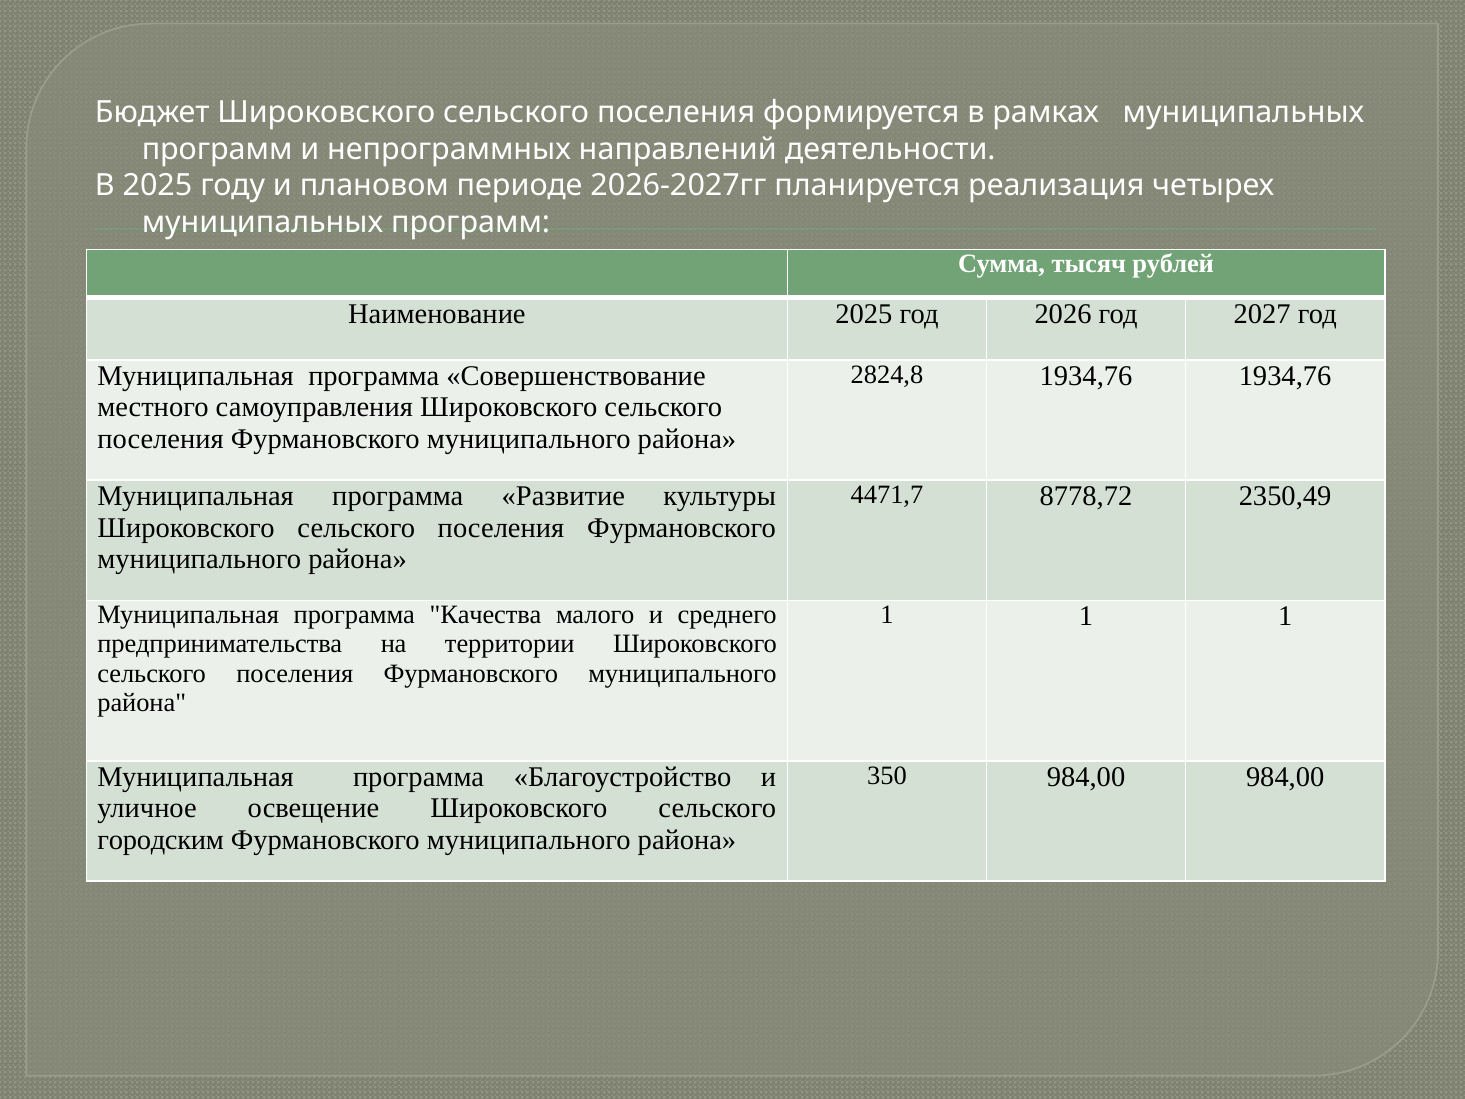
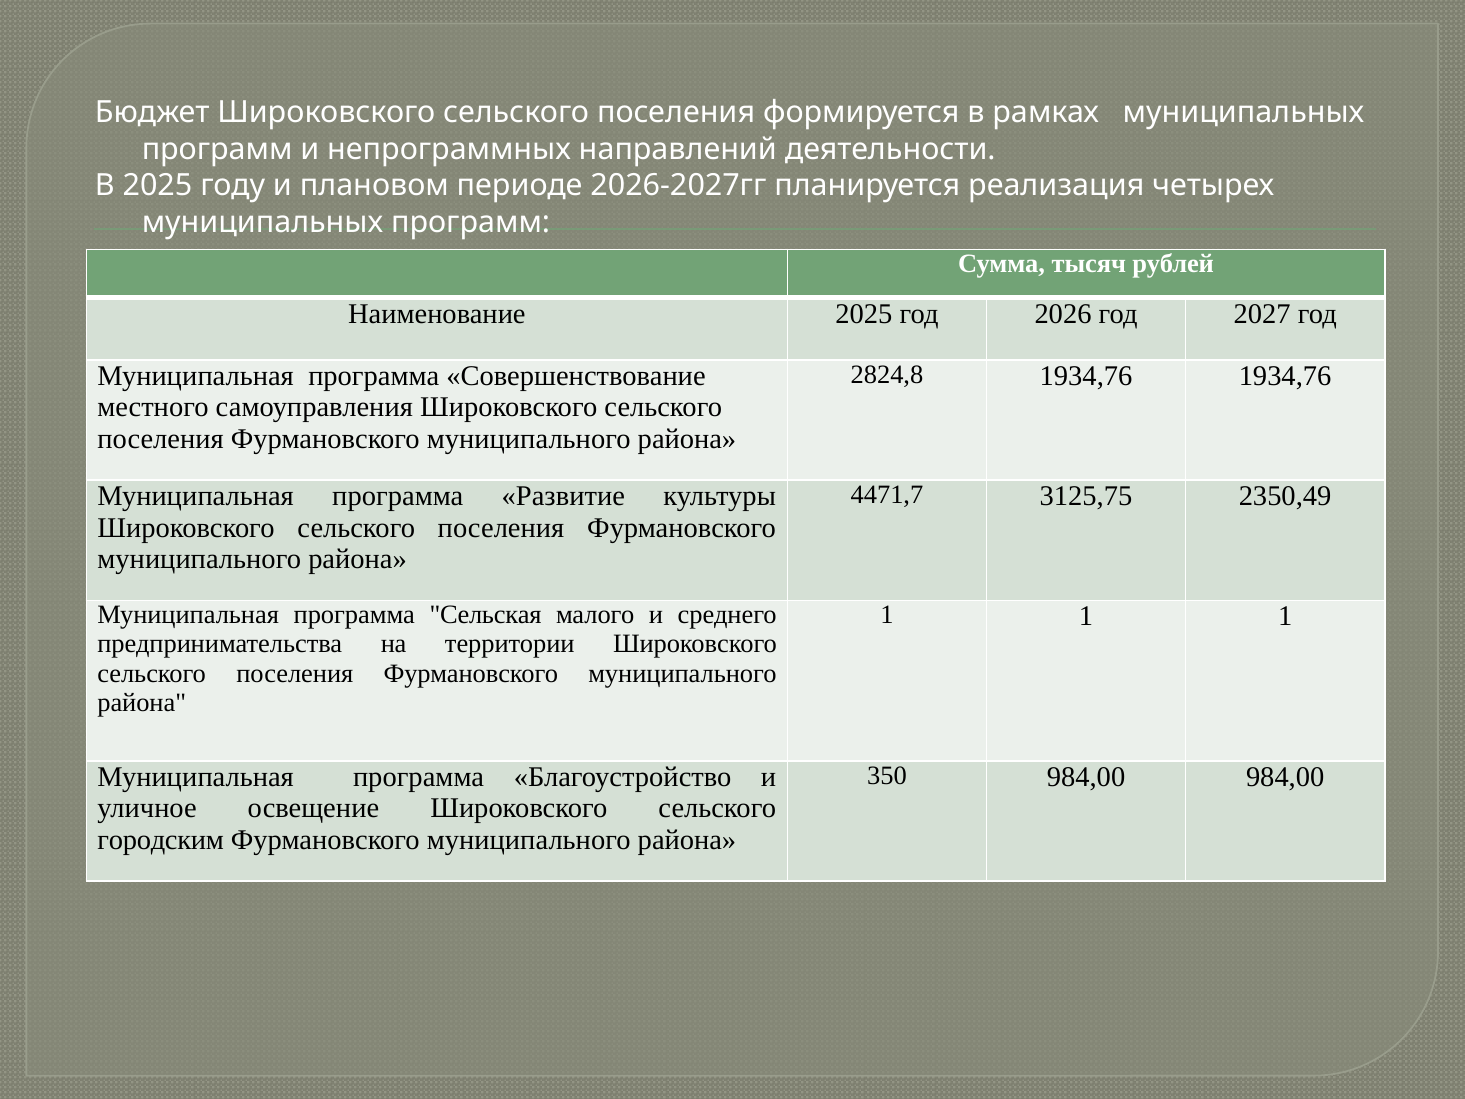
8778,72: 8778,72 -> 3125,75 (1086, 496)
Качества: Качества -> Сельская (486, 615)
